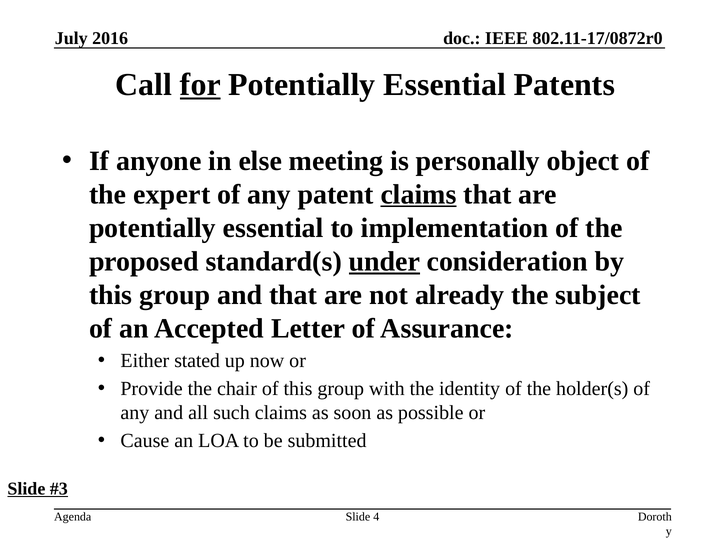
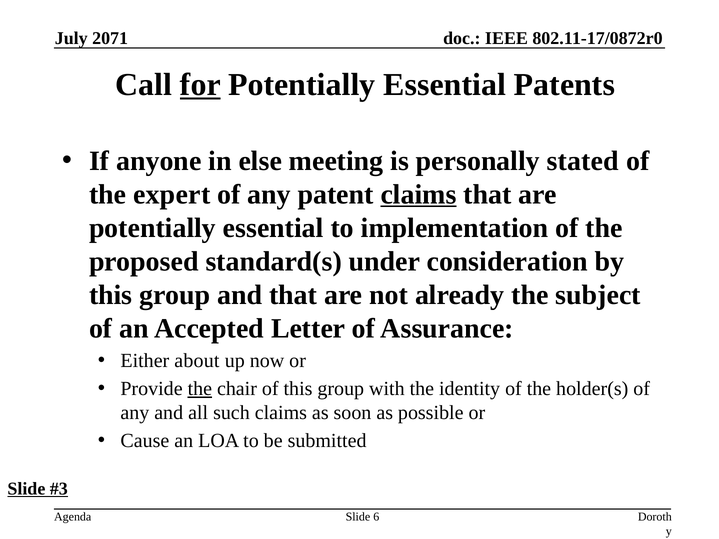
2016: 2016 -> 2071 (110, 38)
object: object -> stated (583, 161)
under underline: present -> none (385, 262)
stated: stated -> about (197, 361)
the underline: none -> present (200, 389)
4: 4 -> 6 (376, 517)
